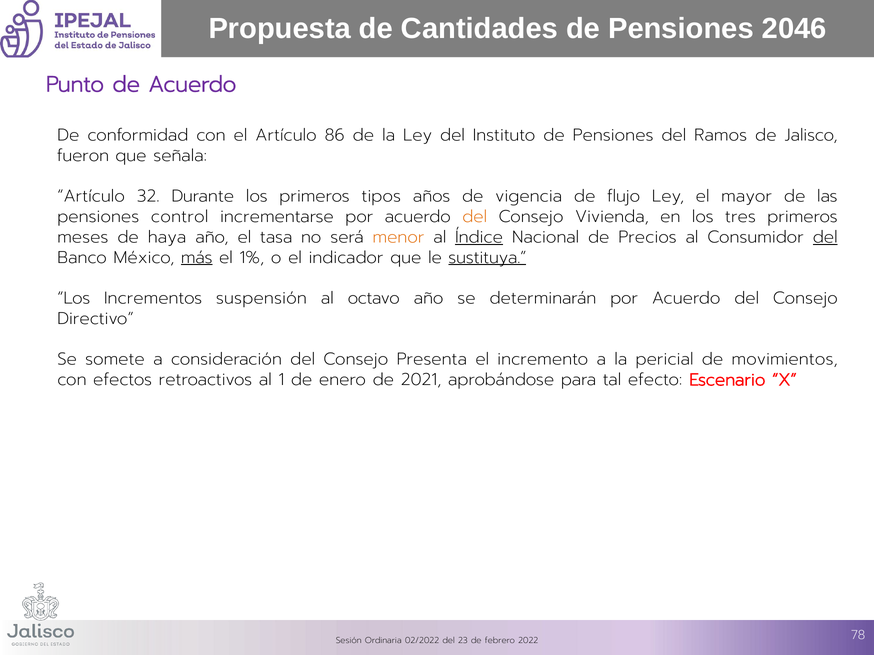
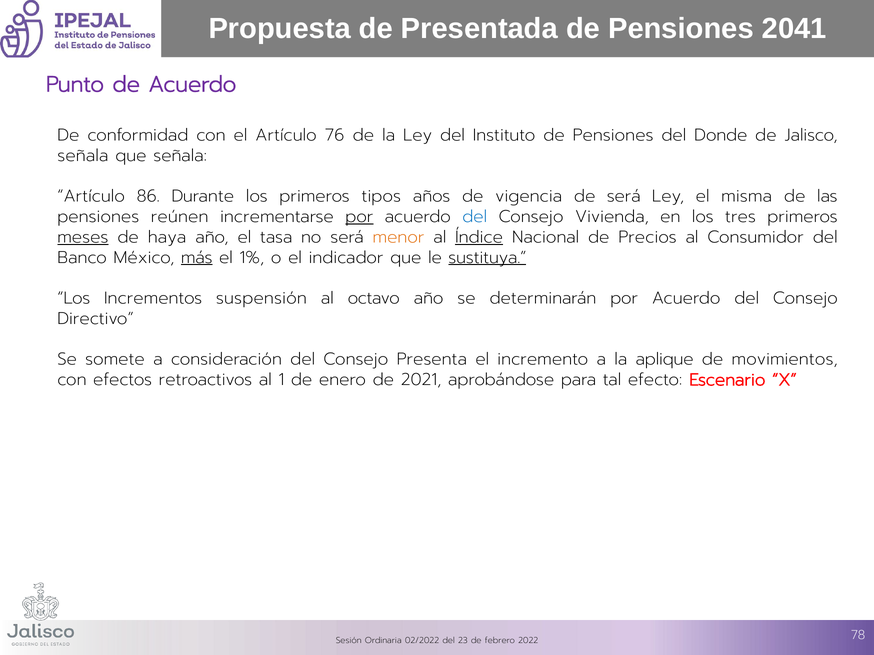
Cantidades: Cantidades -> Presentada (479, 29)
2046: 2046 -> 2041 (794, 29)
86: 86 -> 76 (335, 135)
Ramos: Ramos -> Donde (721, 135)
fueron: fueron -> señala (83, 156)
32: 32 -> 86 (148, 196)
de flujo: flujo -> será (624, 196)
mayor: mayor -> misma (747, 196)
control: control -> reúnen (180, 217)
por underline: none -> present (359, 217)
del colour: orange -> blue (475, 217)
meses underline: none -> present (83, 237)
del underline: present -> none (825, 237)
pericial: pericial -> aplique (665, 360)
